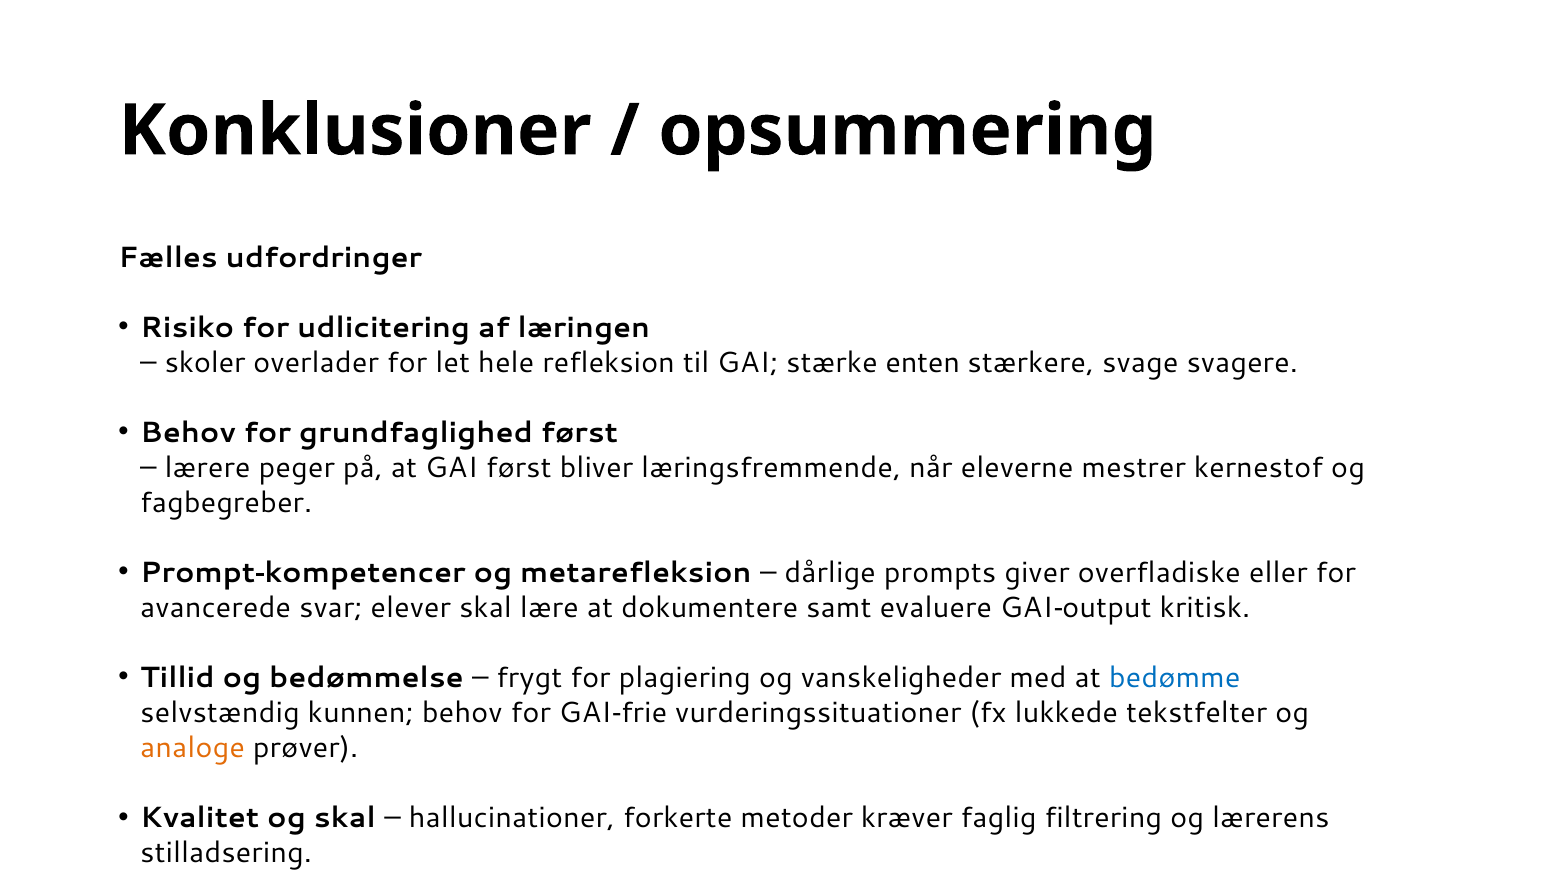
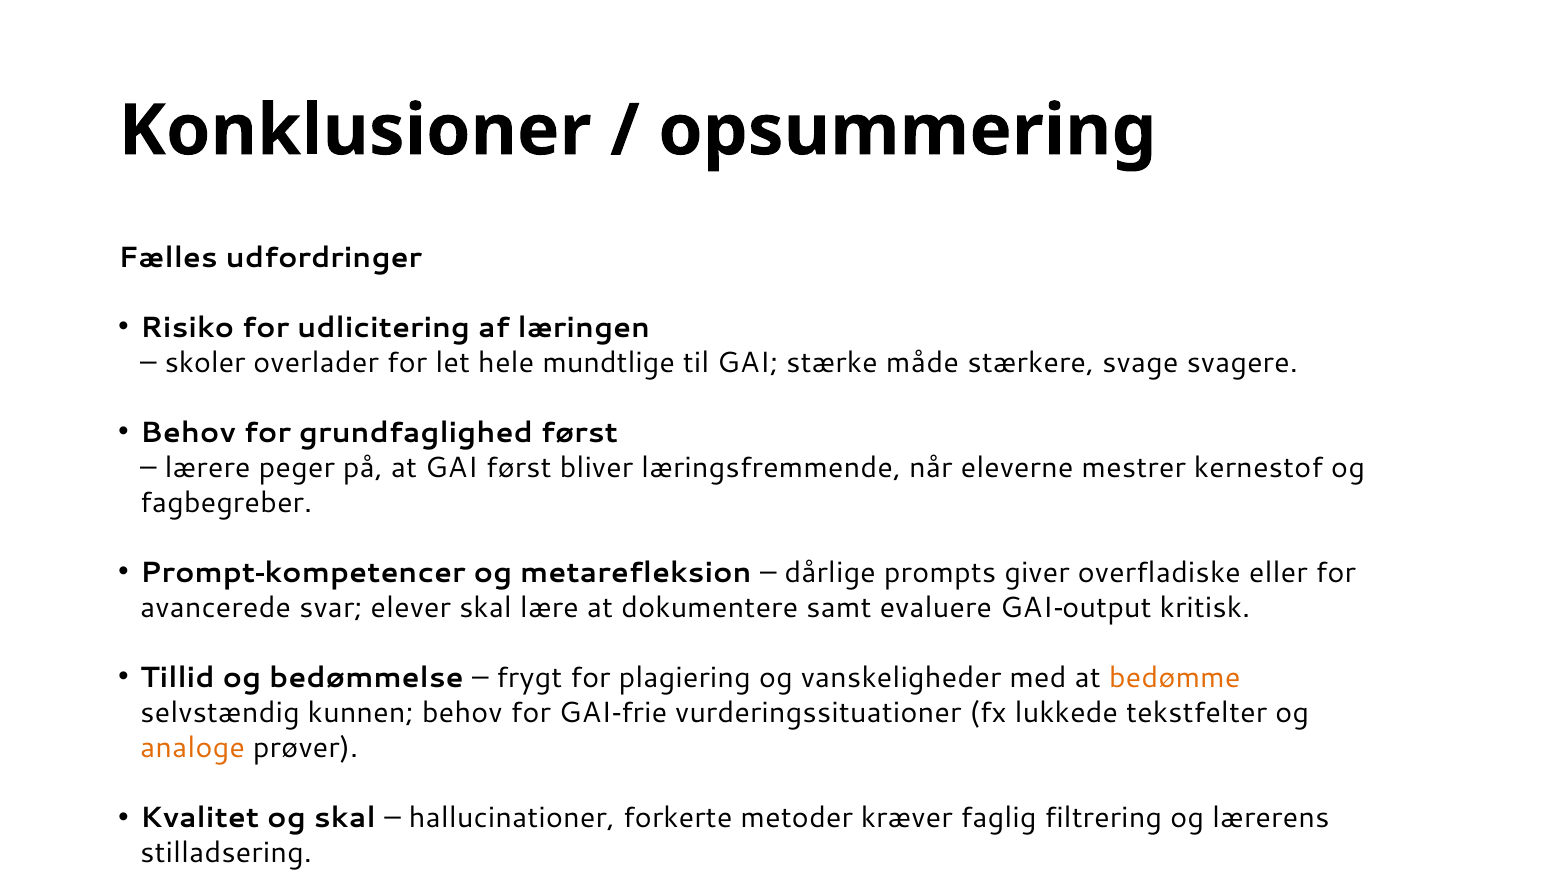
refleksion: refleksion -> mundtlige (609, 362)
enten: enten -> måde (922, 362)
bedømme colour: blue -> orange (1175, 678)
